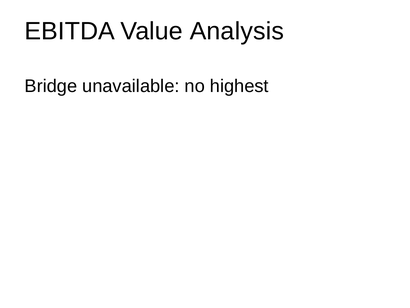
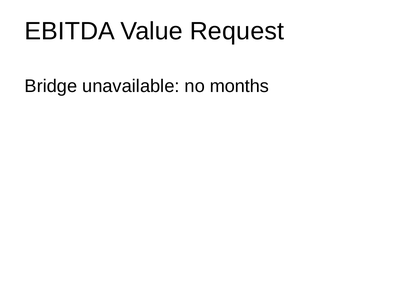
Analysis: Analysis -> Request (237, 31)
highest: highest -> months (239, 86)
